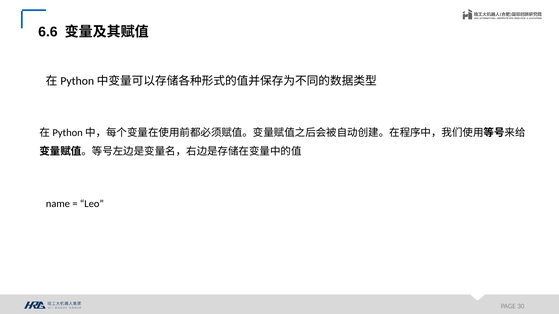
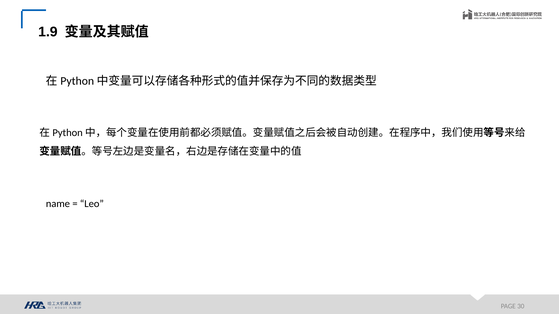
6.6: 6.6 -> 1.9 (48, 32)
